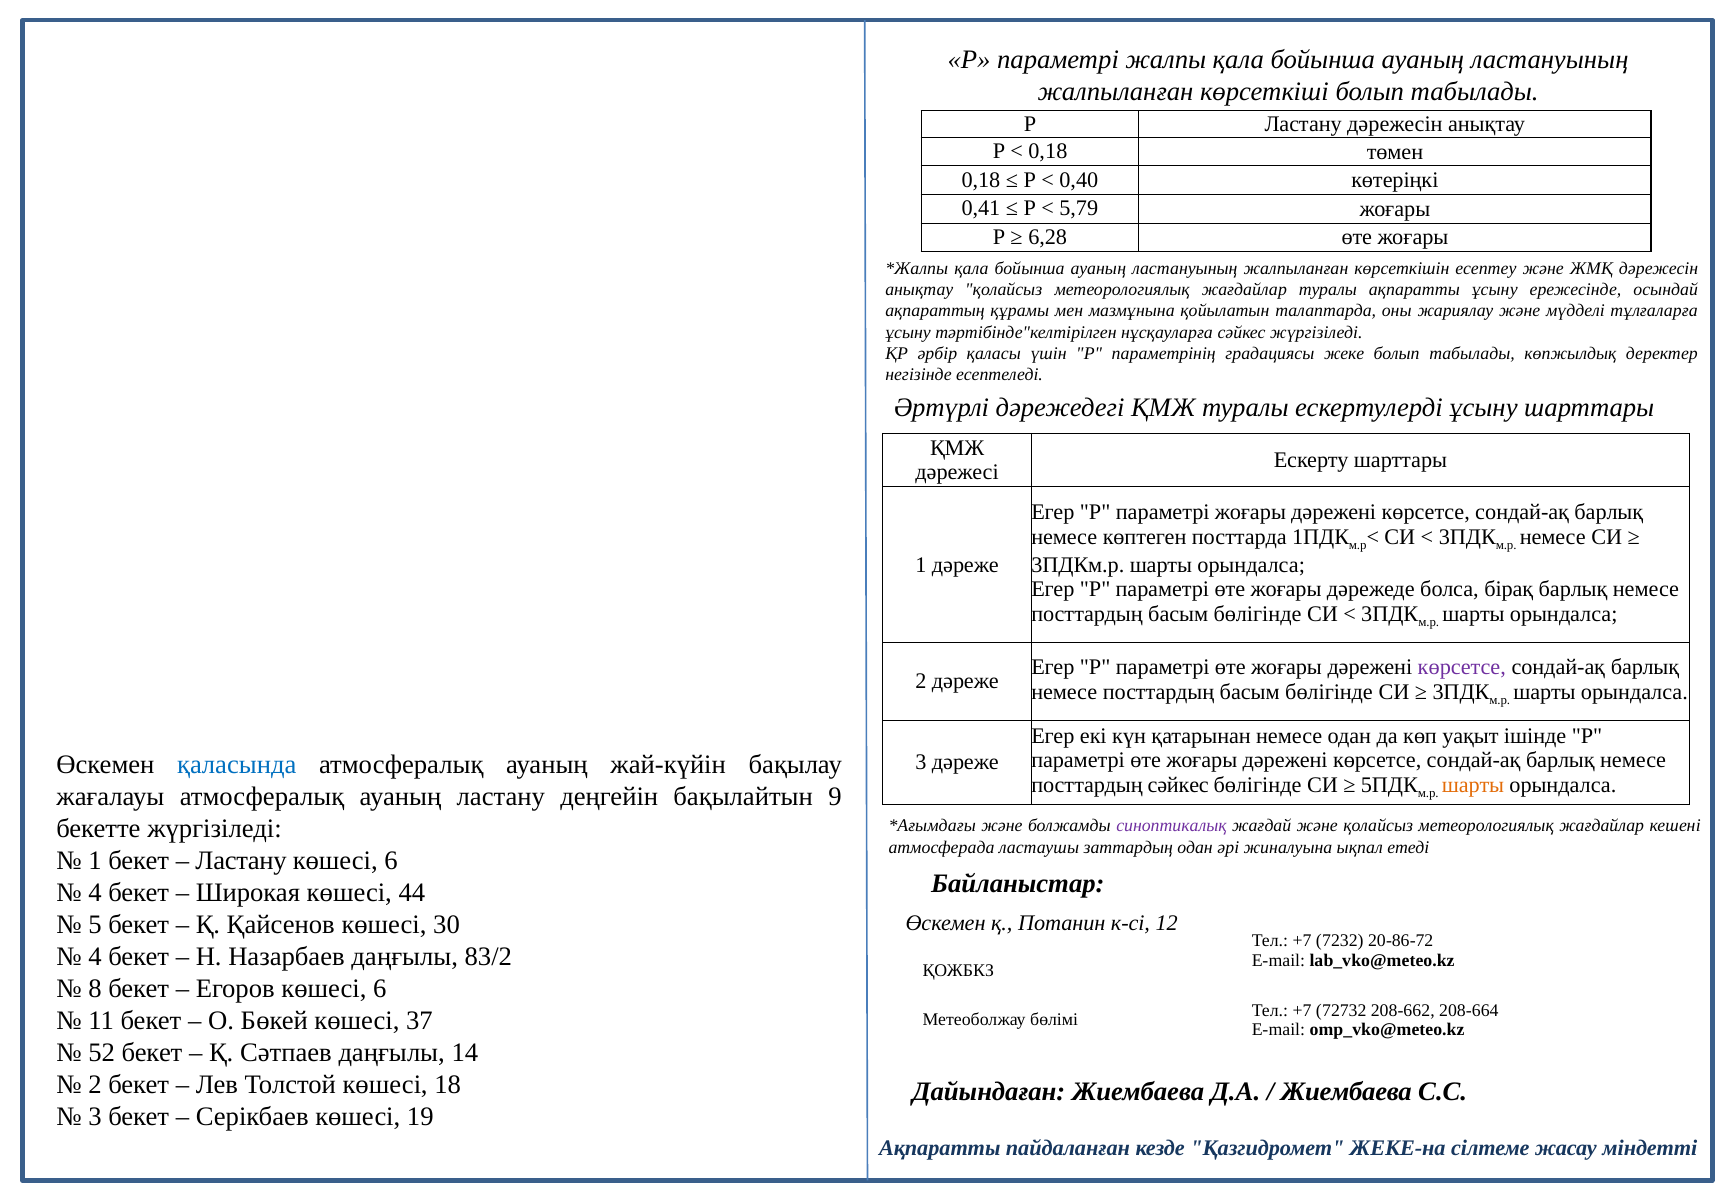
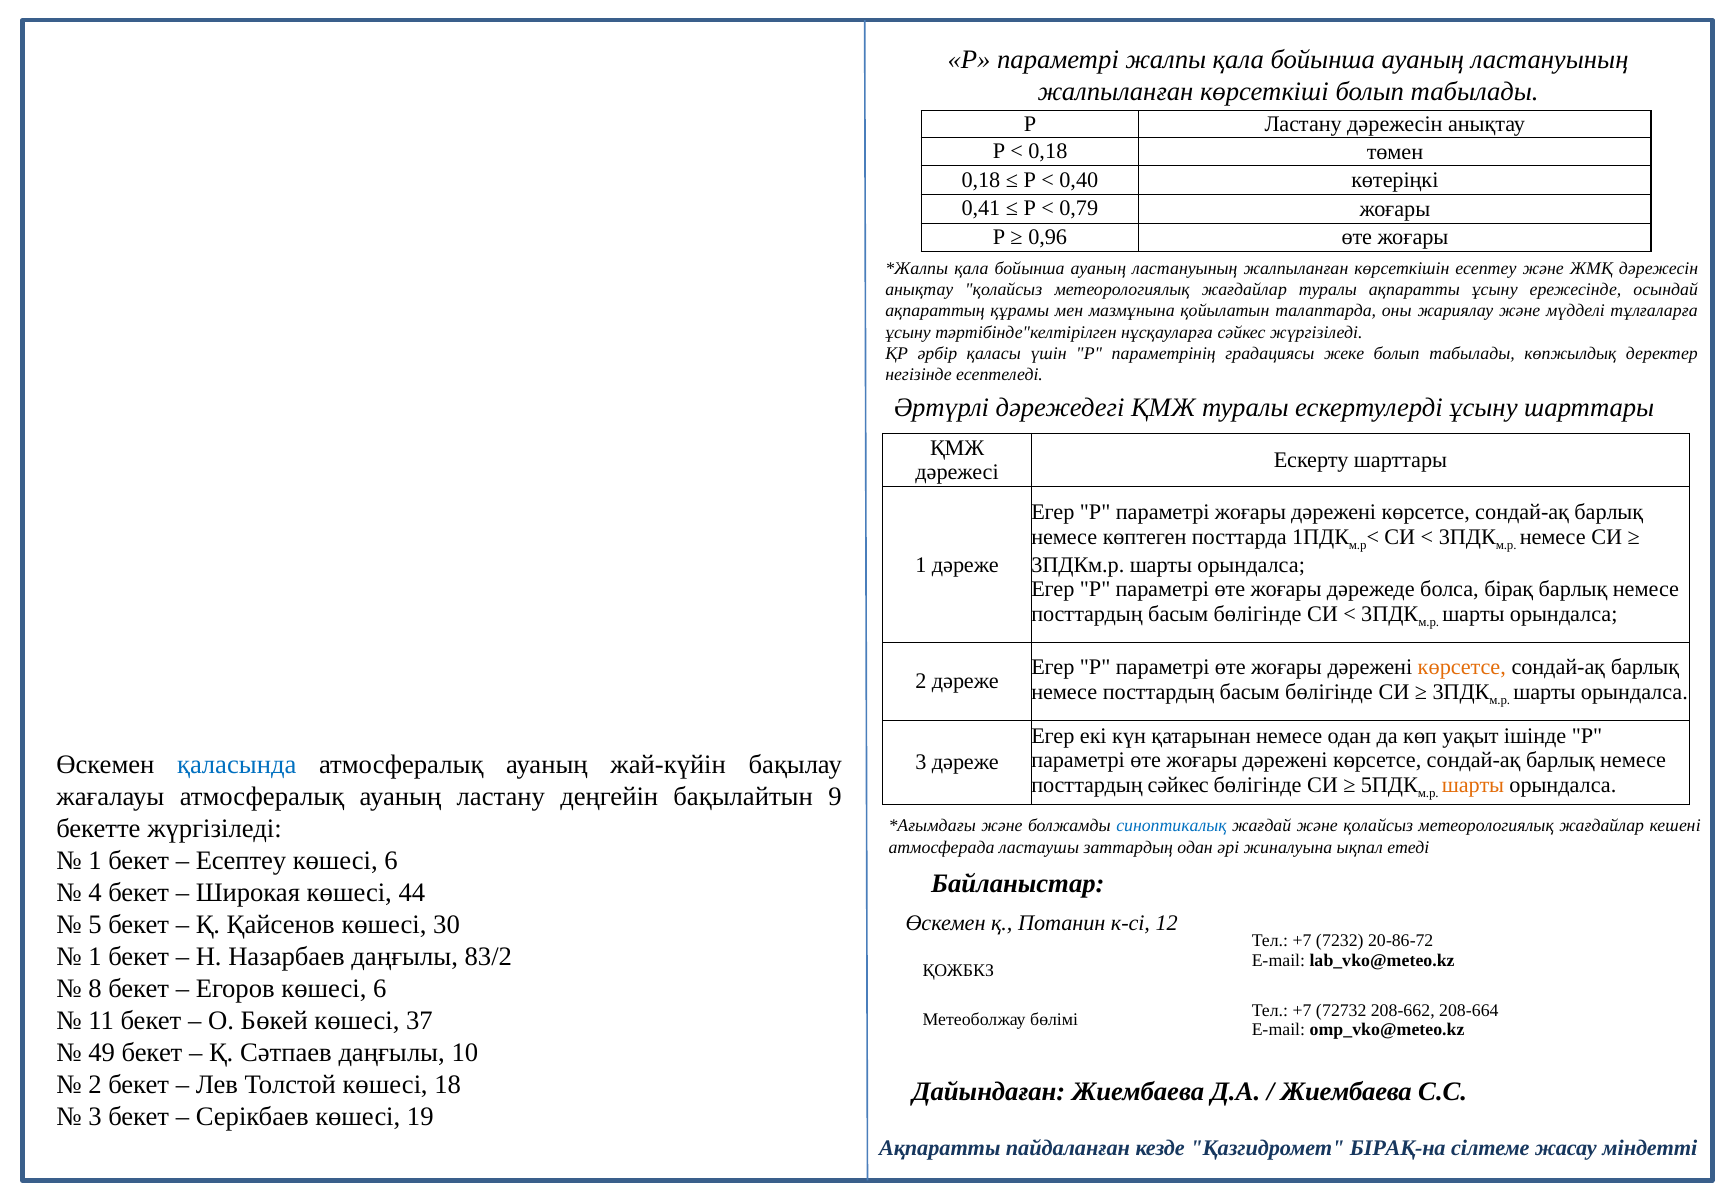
5,79: 5,79 -> 0,79 (1079, 209)
6,28: 6,28 -> 0,96 (1048, 237)
көрсетсе colour: purple -> orange (1462, 667)
синоптикалық colour: purple -> blue (1171, 826)
Ластану: Ластану -> Есептеу (241, 861)
4: 4 -> 1 (95, 957)
52: 52 -> 49 (102, 1053)
14: 14 -> 10 (465, 1053)
ЖЕКЕ-на: ЖЕКЕ-на -> БІРАҚ-на (1398, 1148)
